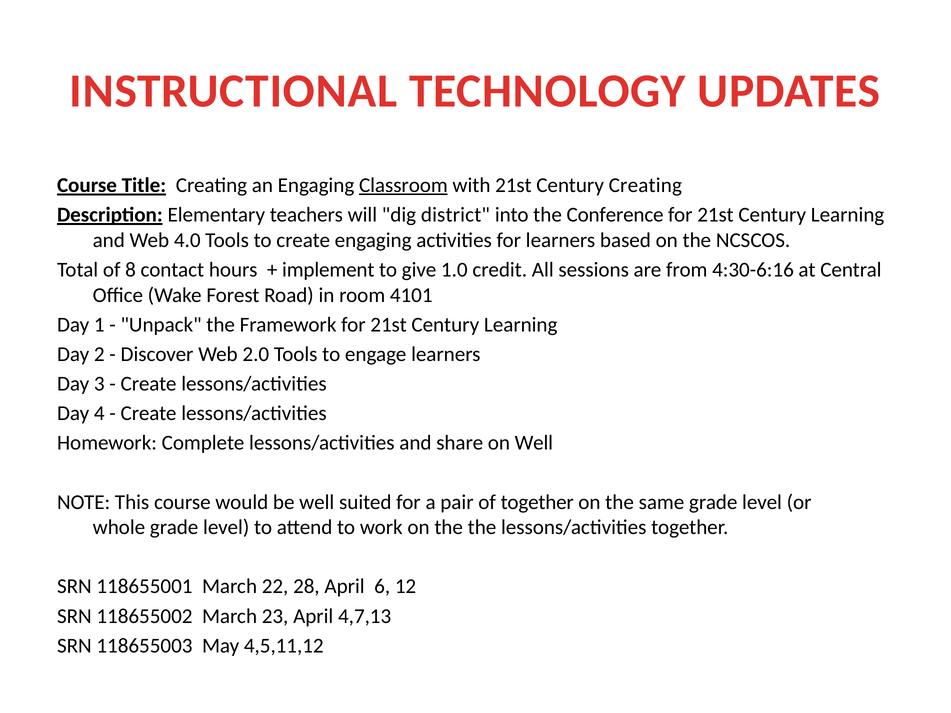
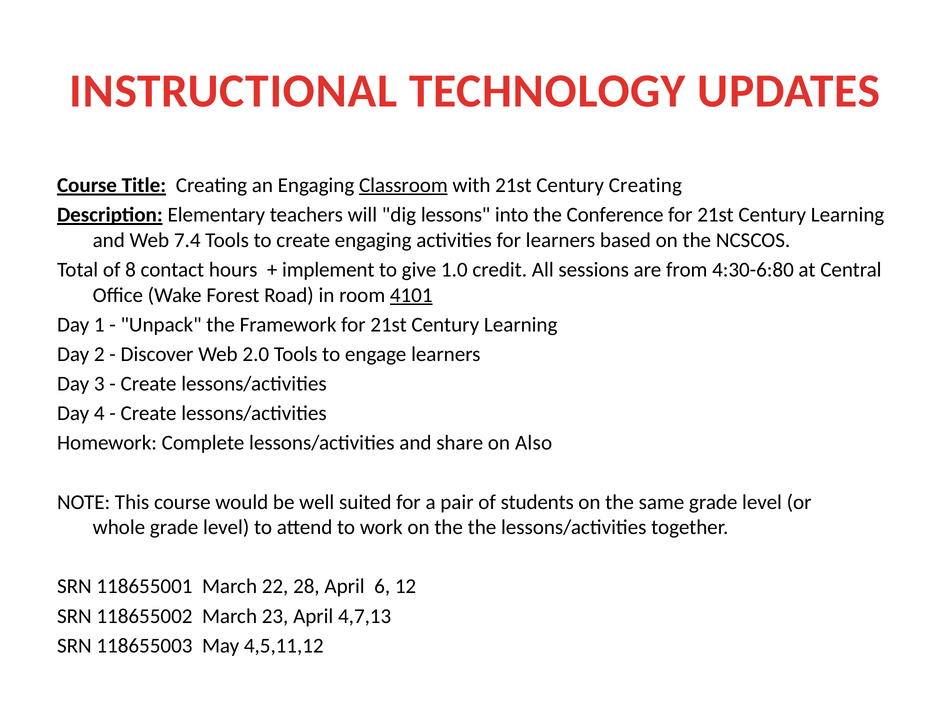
district: district -> lessons (456, 215)
4.0: 4.0 -> 7.4 (187, 240)
4:30-6:16: 4:30-6:16 -> 4:30-6:80 (753, 270)
4101 underline: none -> present (411, 295)
on Well: Well -> Also (534, 443)
of together: together -> students (537, 502)
